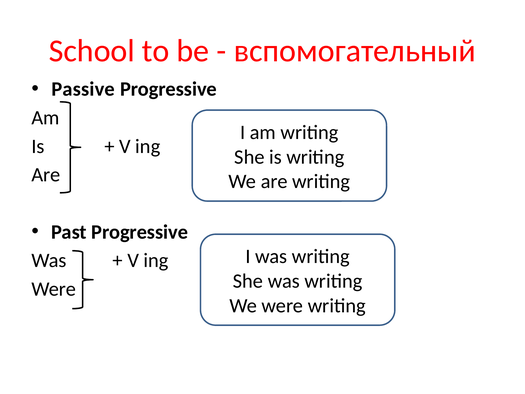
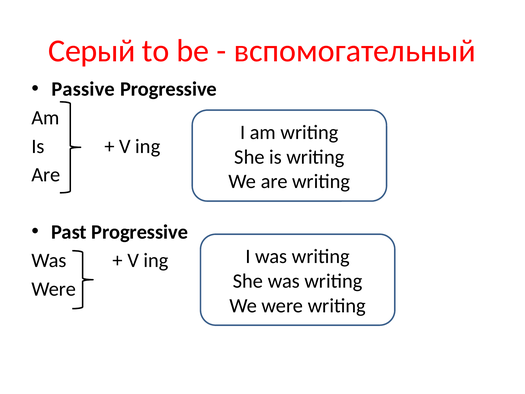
School: School -> Серый (92, 51)
